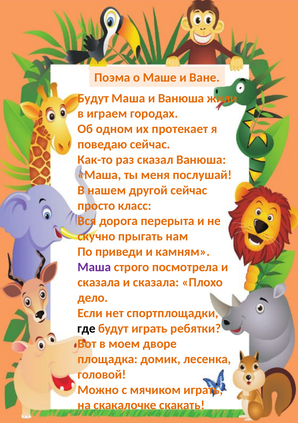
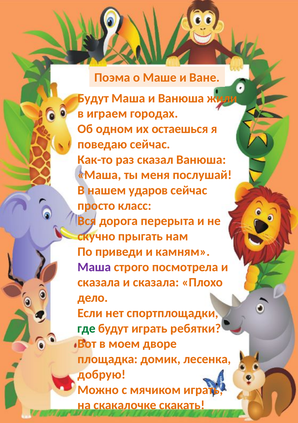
протекает: протекает -> остаешься (180, 129)
другой: другой -> ударов (148, 190)
где colour: black -> green (86, 328)
головой: головой -> добрую (102, 374)
